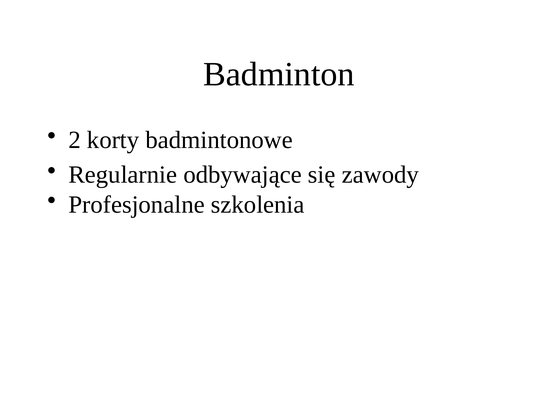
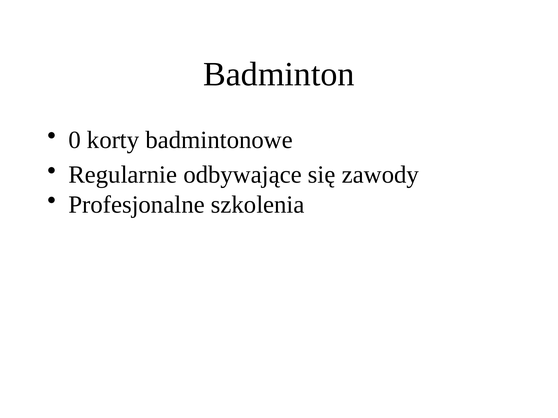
2: 2 -> 0 (75, 140)
